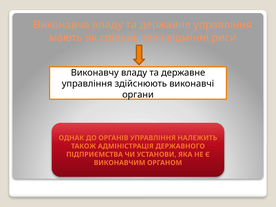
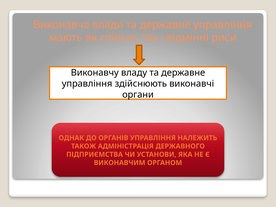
Виконавча владу: владу -> влади (108, 25)
